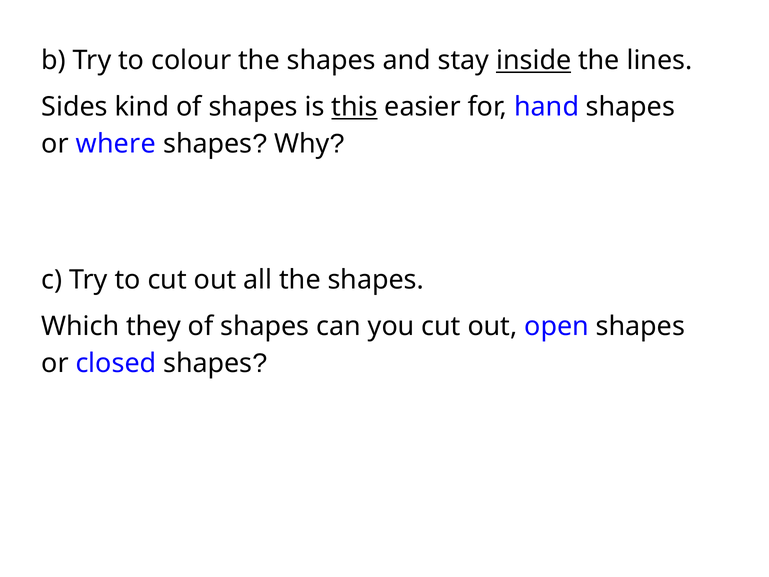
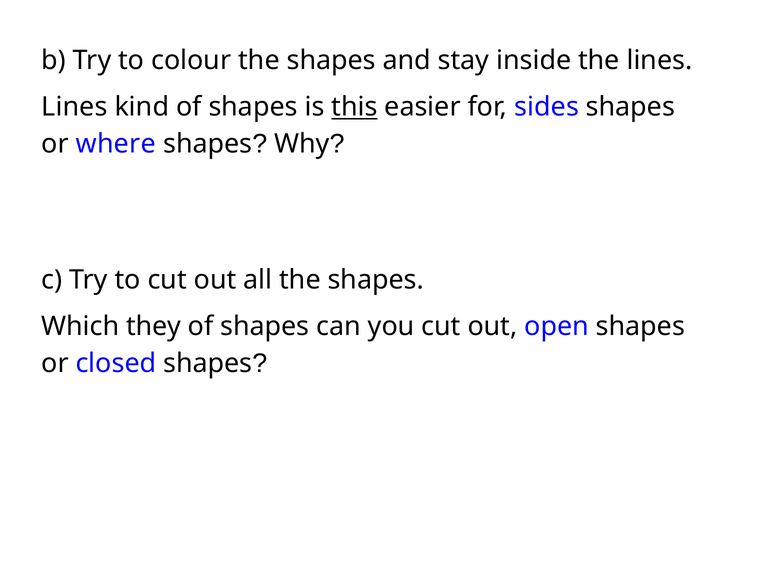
inside underline: present -> none (534, 61)
Sides: Sides -> Lines (75, 107)
hand: hand -> sides (547, 107)
